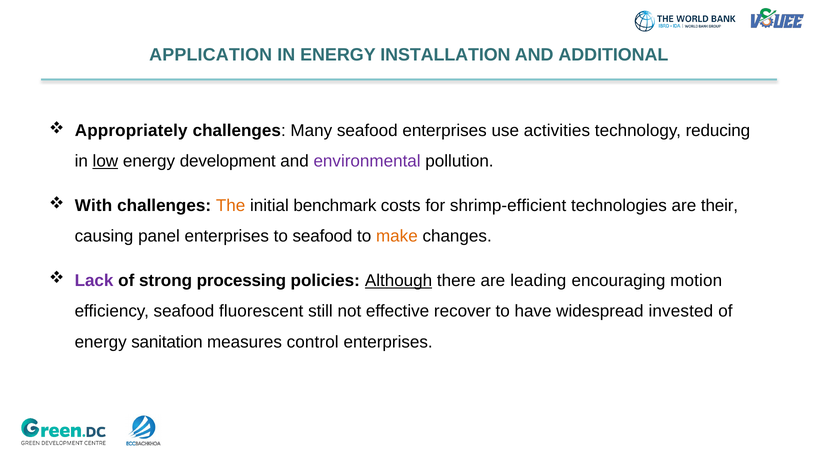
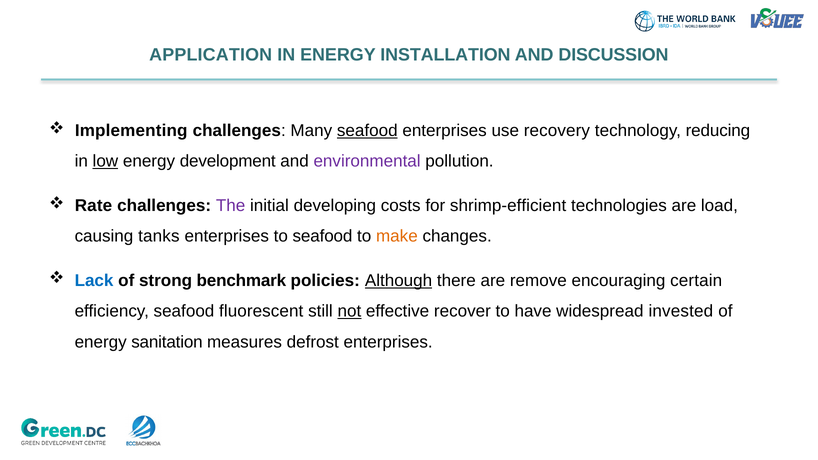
ADDITIONAL: ADDITIONAL -> DISCUSSION (613, 55)
Appropriately: Appropriately -> Implementing (131, 131)
seafood underline: none -> present (367, 131)
activities: activities -> recovery (557, 131)
With: With -> Rate (93, 206)
The colour: orange -> purple (231, 206)
benchmark: benchmark -> developing (335, 206)
their: their -> load (719, 206)
panel: panel -> tanks (159, 236)
Lack colour: purple -> blue (94, 281)
processing: processing -> benchmark (241, 281)
leading: leading -> remove (538, 281)
motion: motion -> certain (696, 281)
not underline: none -> present (349, 311)
control: control -> defrost (313, 342)
